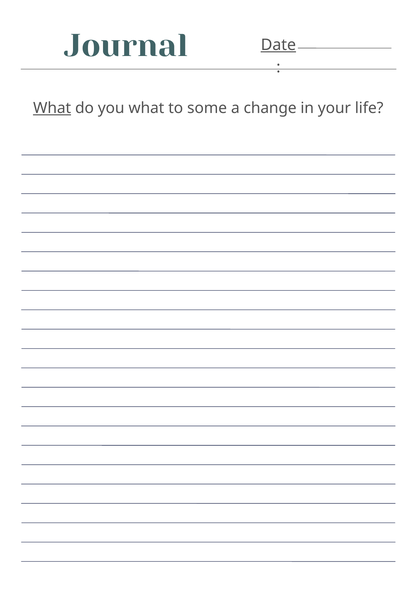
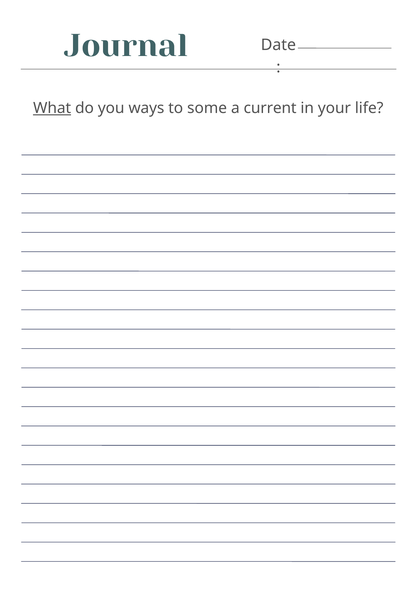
Date underline: present -> none (278, 45)
you what: what -> ways (146, 108)
change: change -> current (270, 108)
